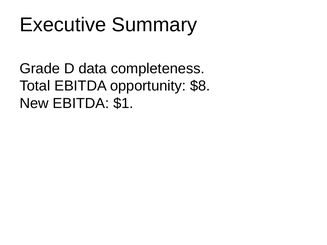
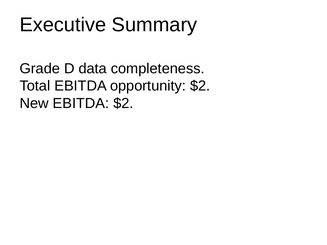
opportunity $8: $8 -> $2 (200, 86)
EBITDA $1: $1 -> $2 (123, 103)
